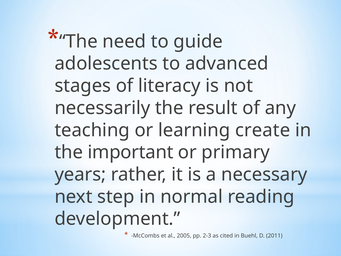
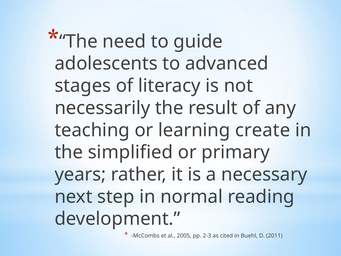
important: important -> simplified (130, 152)
